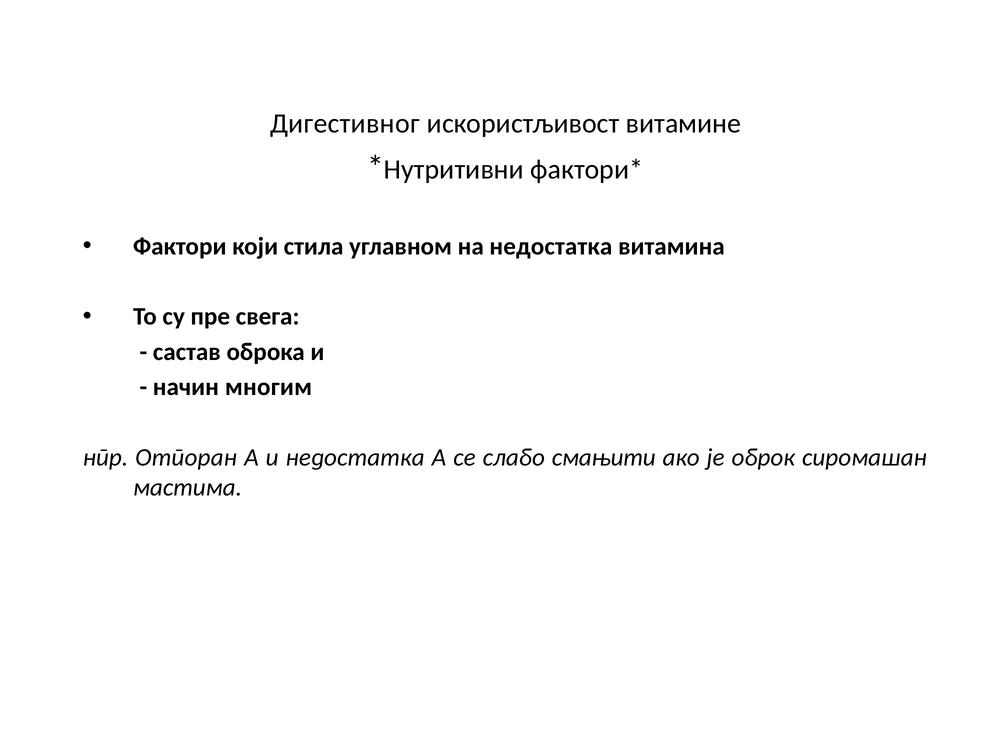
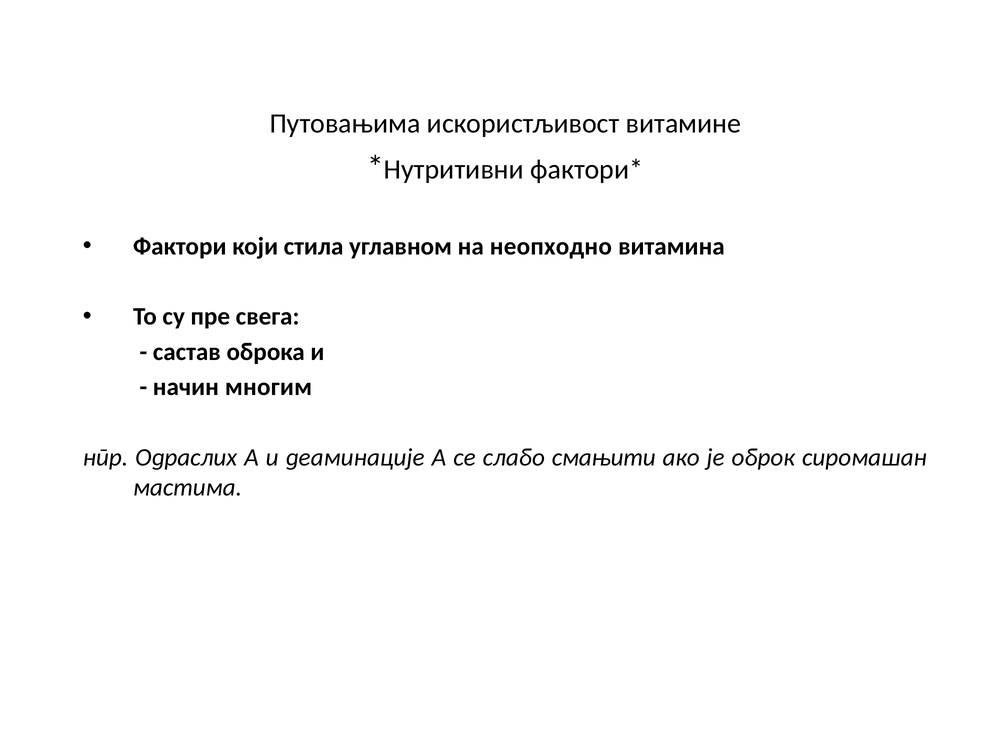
Дигестивног: Дигестивног -> Путoвaњима (345, 124)
недостатка: недостатка -> неопходно (551, 246)
Отпоран: Отпоран -> Одраслих (186, 457)
нeдoстатка: нeдoстатка -> деаминације (355, 457)
